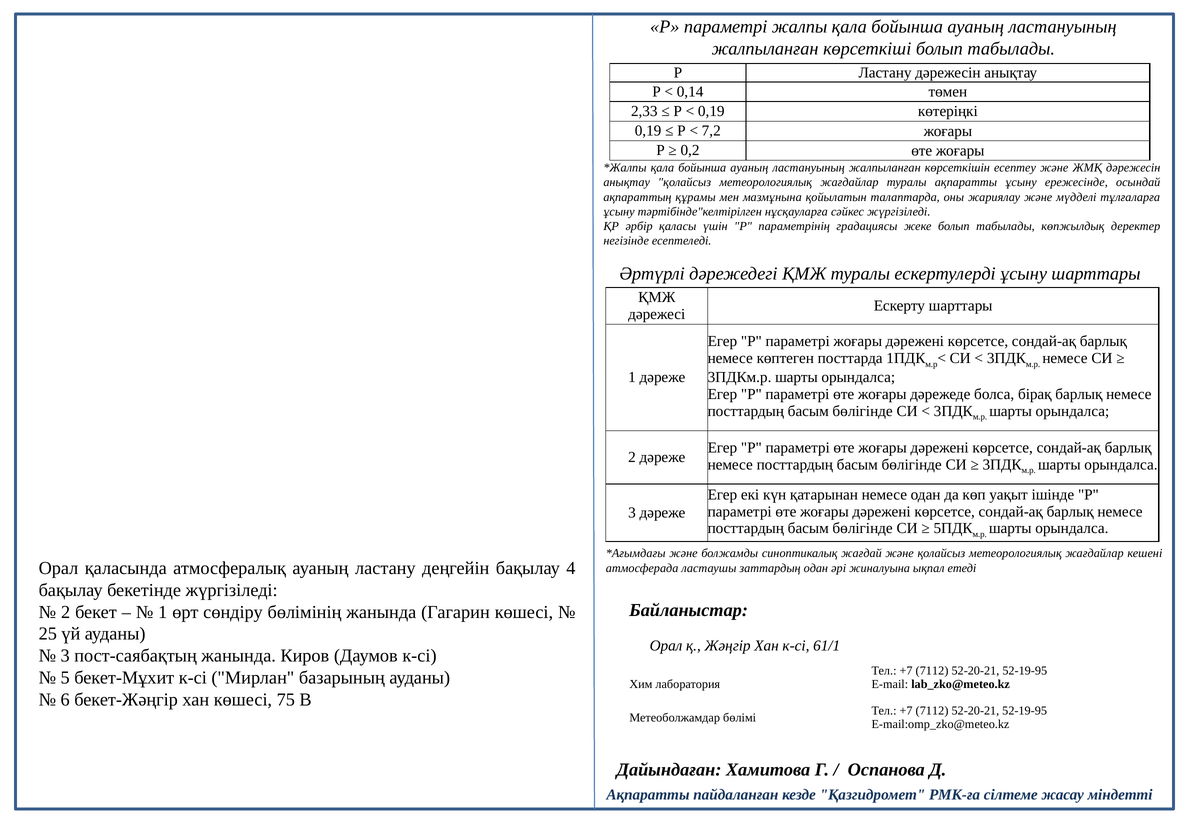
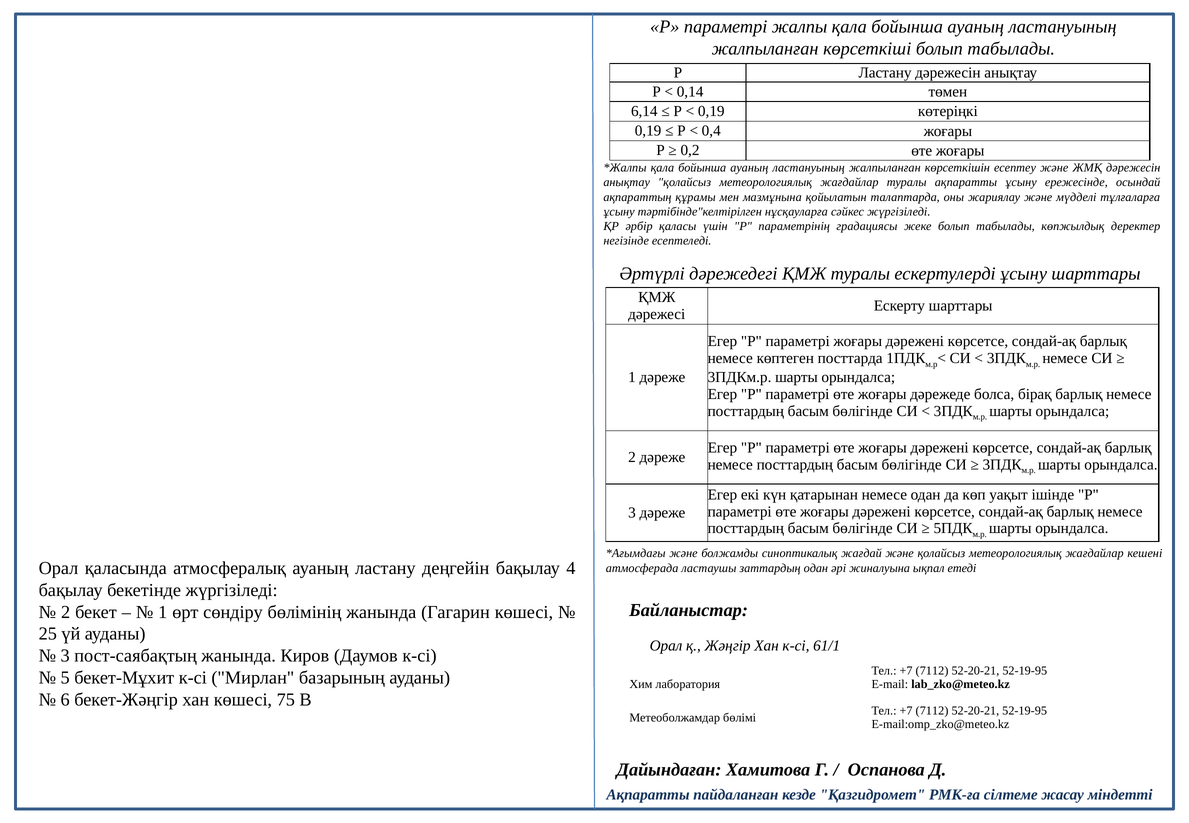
2,33: 2,33 -> 6,14 (644, 111)
7,2: 7,2 -> 0,4 (711, 131)
